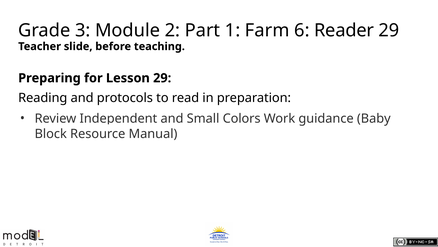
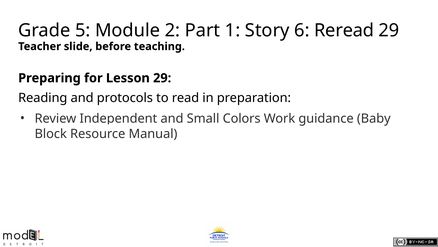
3: 3 -> 5 (83, 31)
Farm: Farm -> Story (267, 31)
Reader: Reader -> Reread (344, 31)
